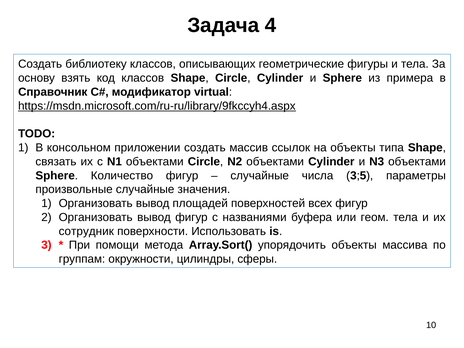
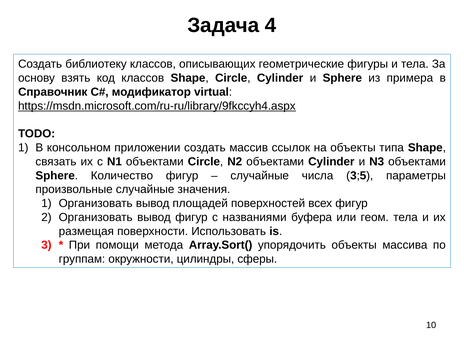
сотрудник: сотрудник -> размещая (86, 231)
